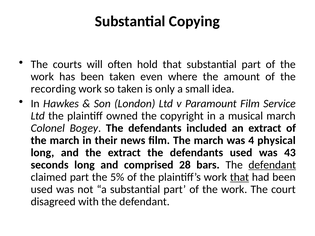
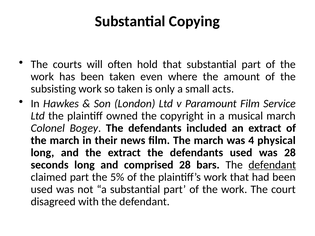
recording: recording -> subsisting (53, 89)
idea: idea -> acts (223, 89)
was 43: 43 -> 28 (290, 153)
that underline: present -> none (239, 177)
